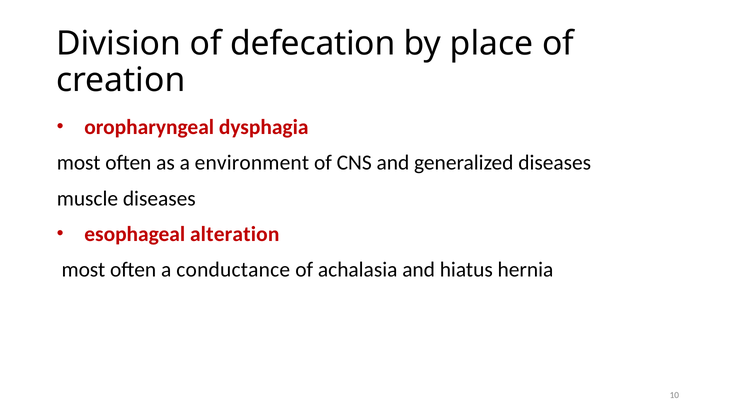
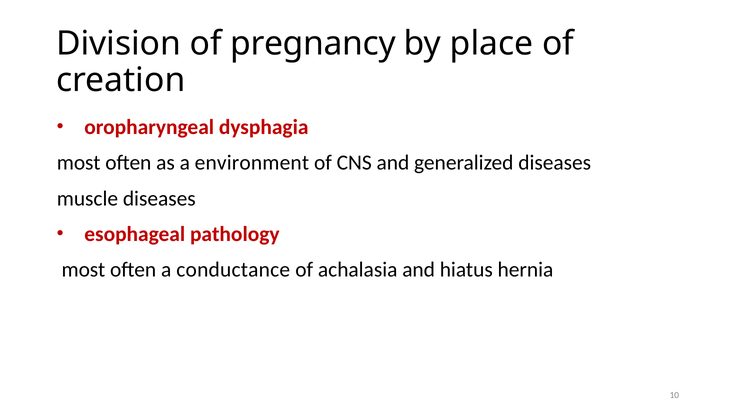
defecation: defecation -> pregnancy (313, 44)
alteration: alteration -> pathology (235, 234)
